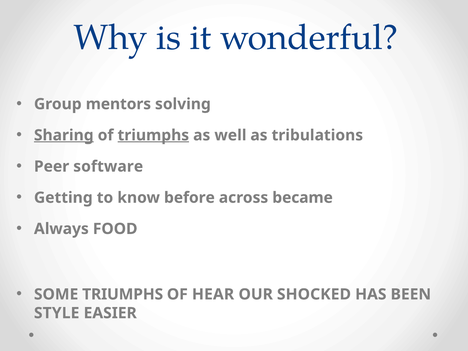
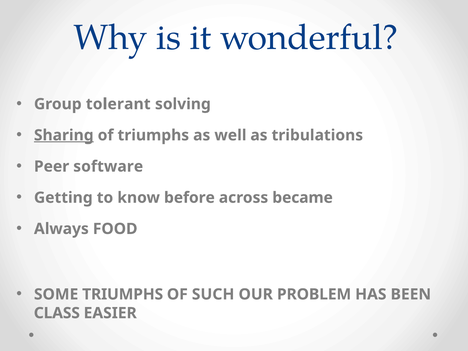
mentors: mentors -> tolerant (118, 104)
triumphs underline: present -> none (153, 135)
HEAR: HEAR -> SUCH (213, 294)
SHOCKED: SHOCKED -> PROBLEM (314, 294)
STYLE: STYLE -> CLASS (57, 313)
